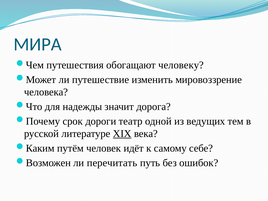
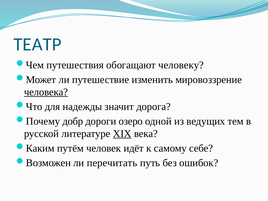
МИРА: МИРА -> ТЕАТР (37, 44)
человека underline: none -> present (46, 92)
срок: срок -> добр (73, 121)
театр: театр -> озеро (131, 121)
